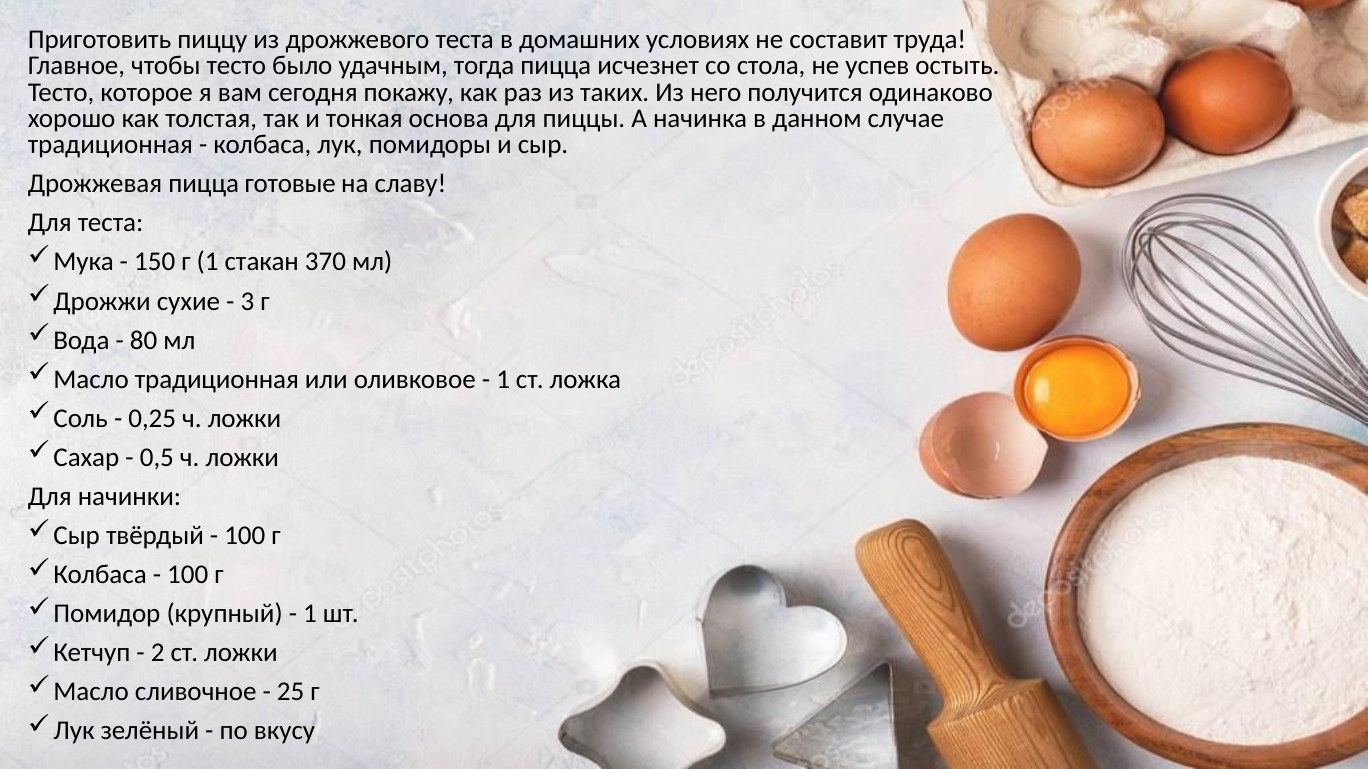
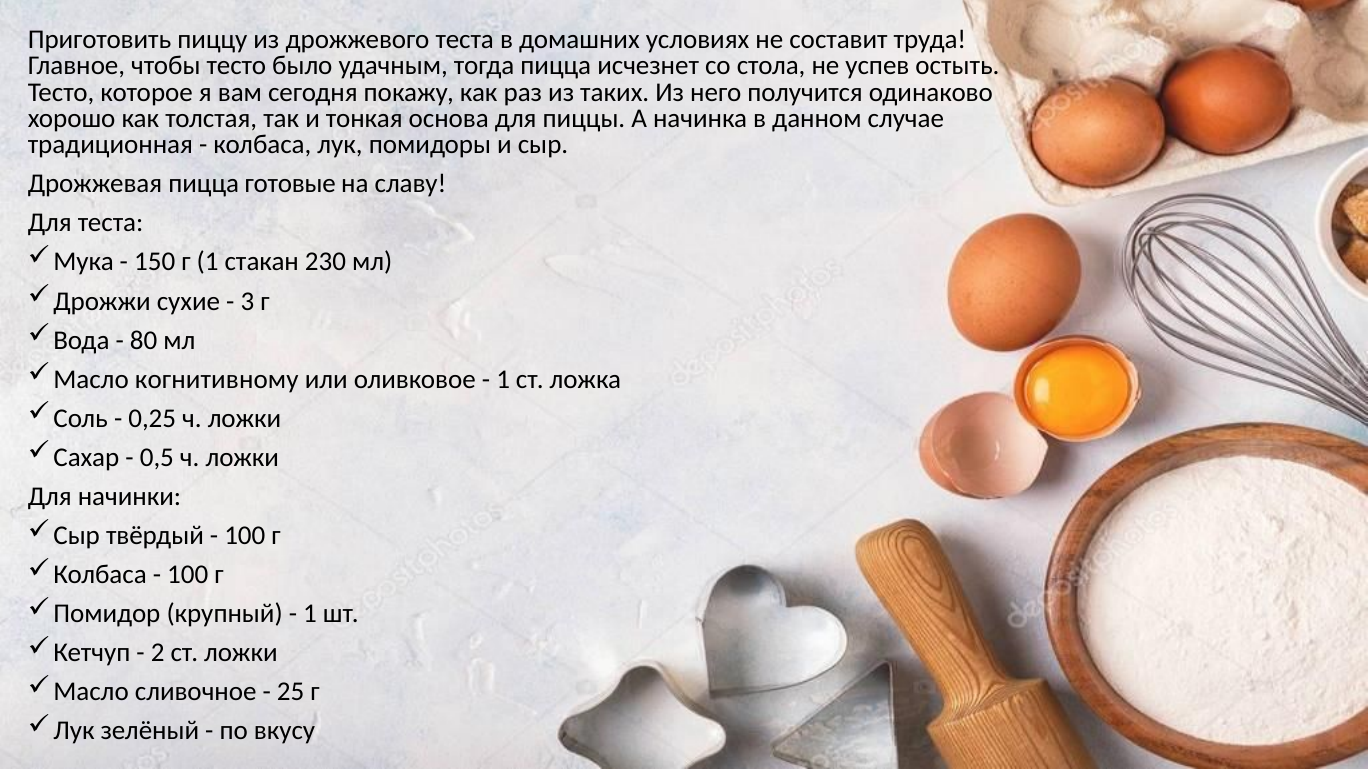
370: 370 -> 230 (325, 262)
Масло традиционная: традиционная -> когнитивному (217, 379)
